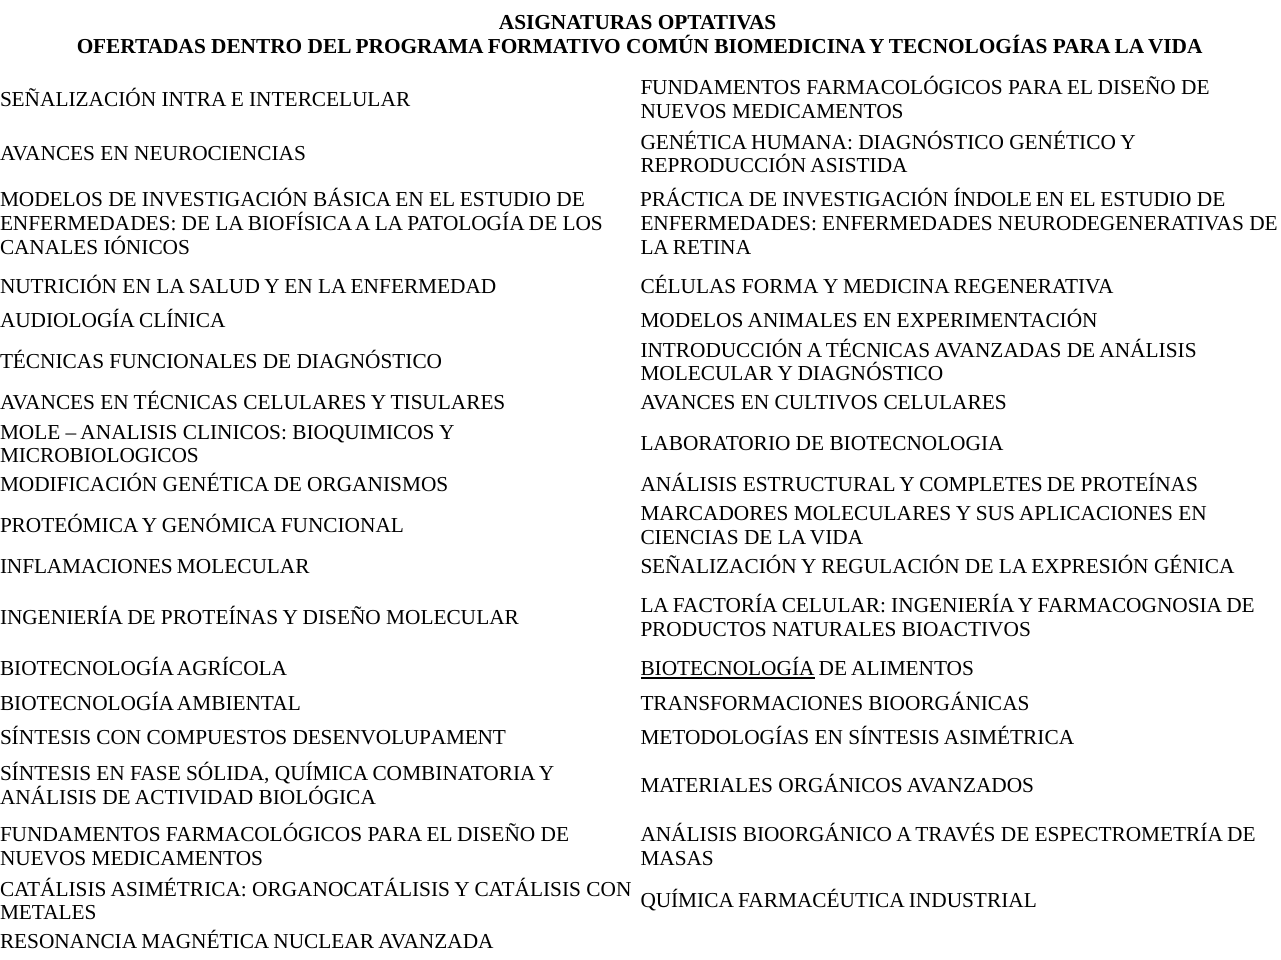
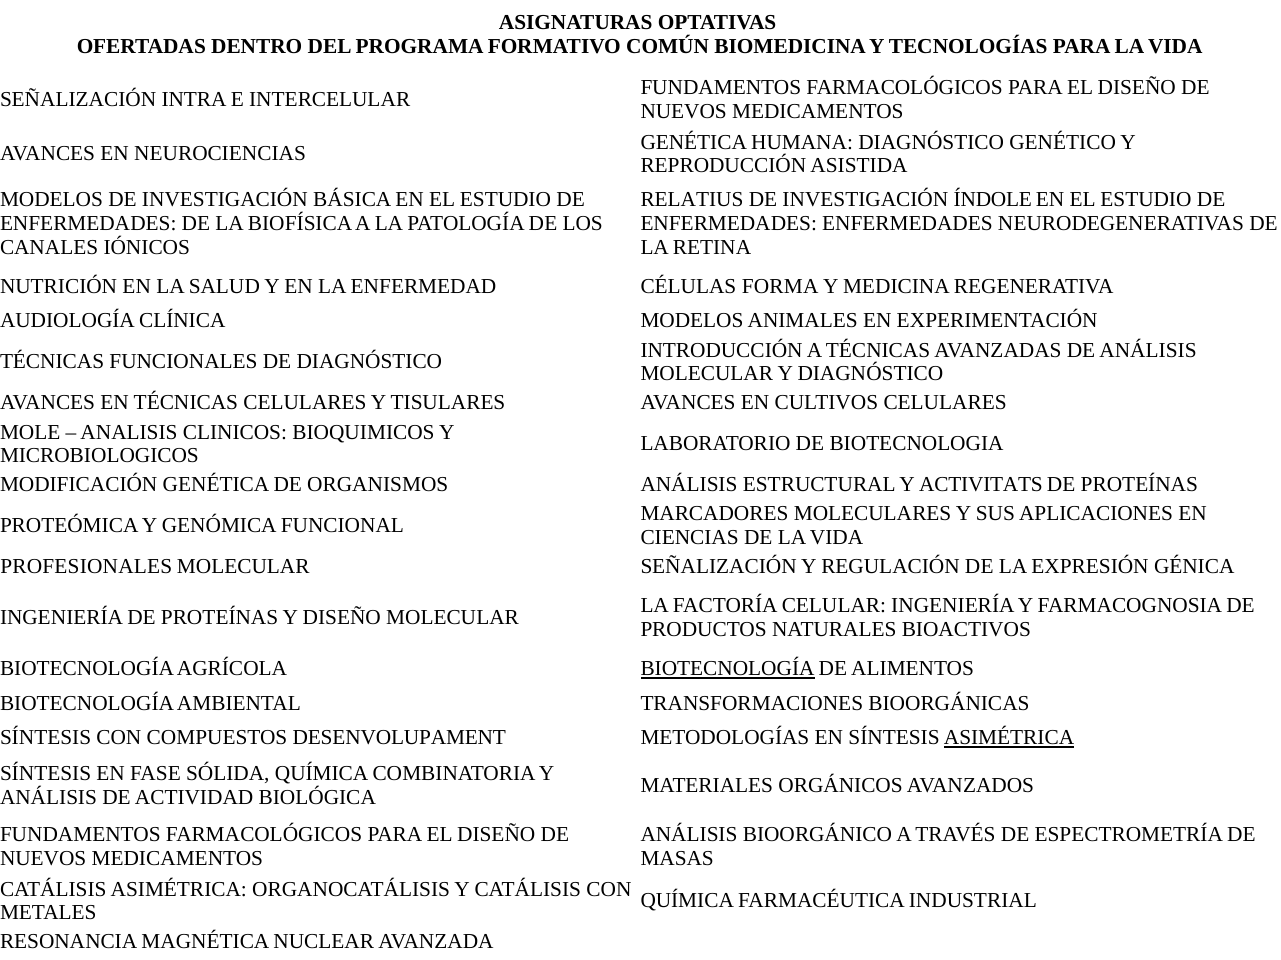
PRÁCTICA: PRÁCTICA -> RELATIUS (692, 200)
COMPLETES: COMPLETES -> ACTIVITATS (981, 485)
INFLAMACIONES: INFLAMACIONES -> PROFESIONALES (86, 567)
ASIMÉTRICA underline: none -> present (1009, 738)
